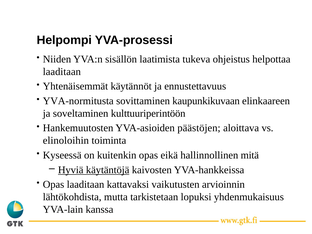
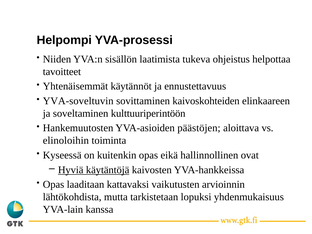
laaditaan: laaditaan -> tavoitteet (62, 72)
YVA-normitusta: YVA-normitusta -> YVA-soveltuvin (78, 101)
kaupunkikuvaan: kaupunkikuvaan -> kaivoskohteiden (206, 101)
mitä: mitä -> ovat (250, 155)
